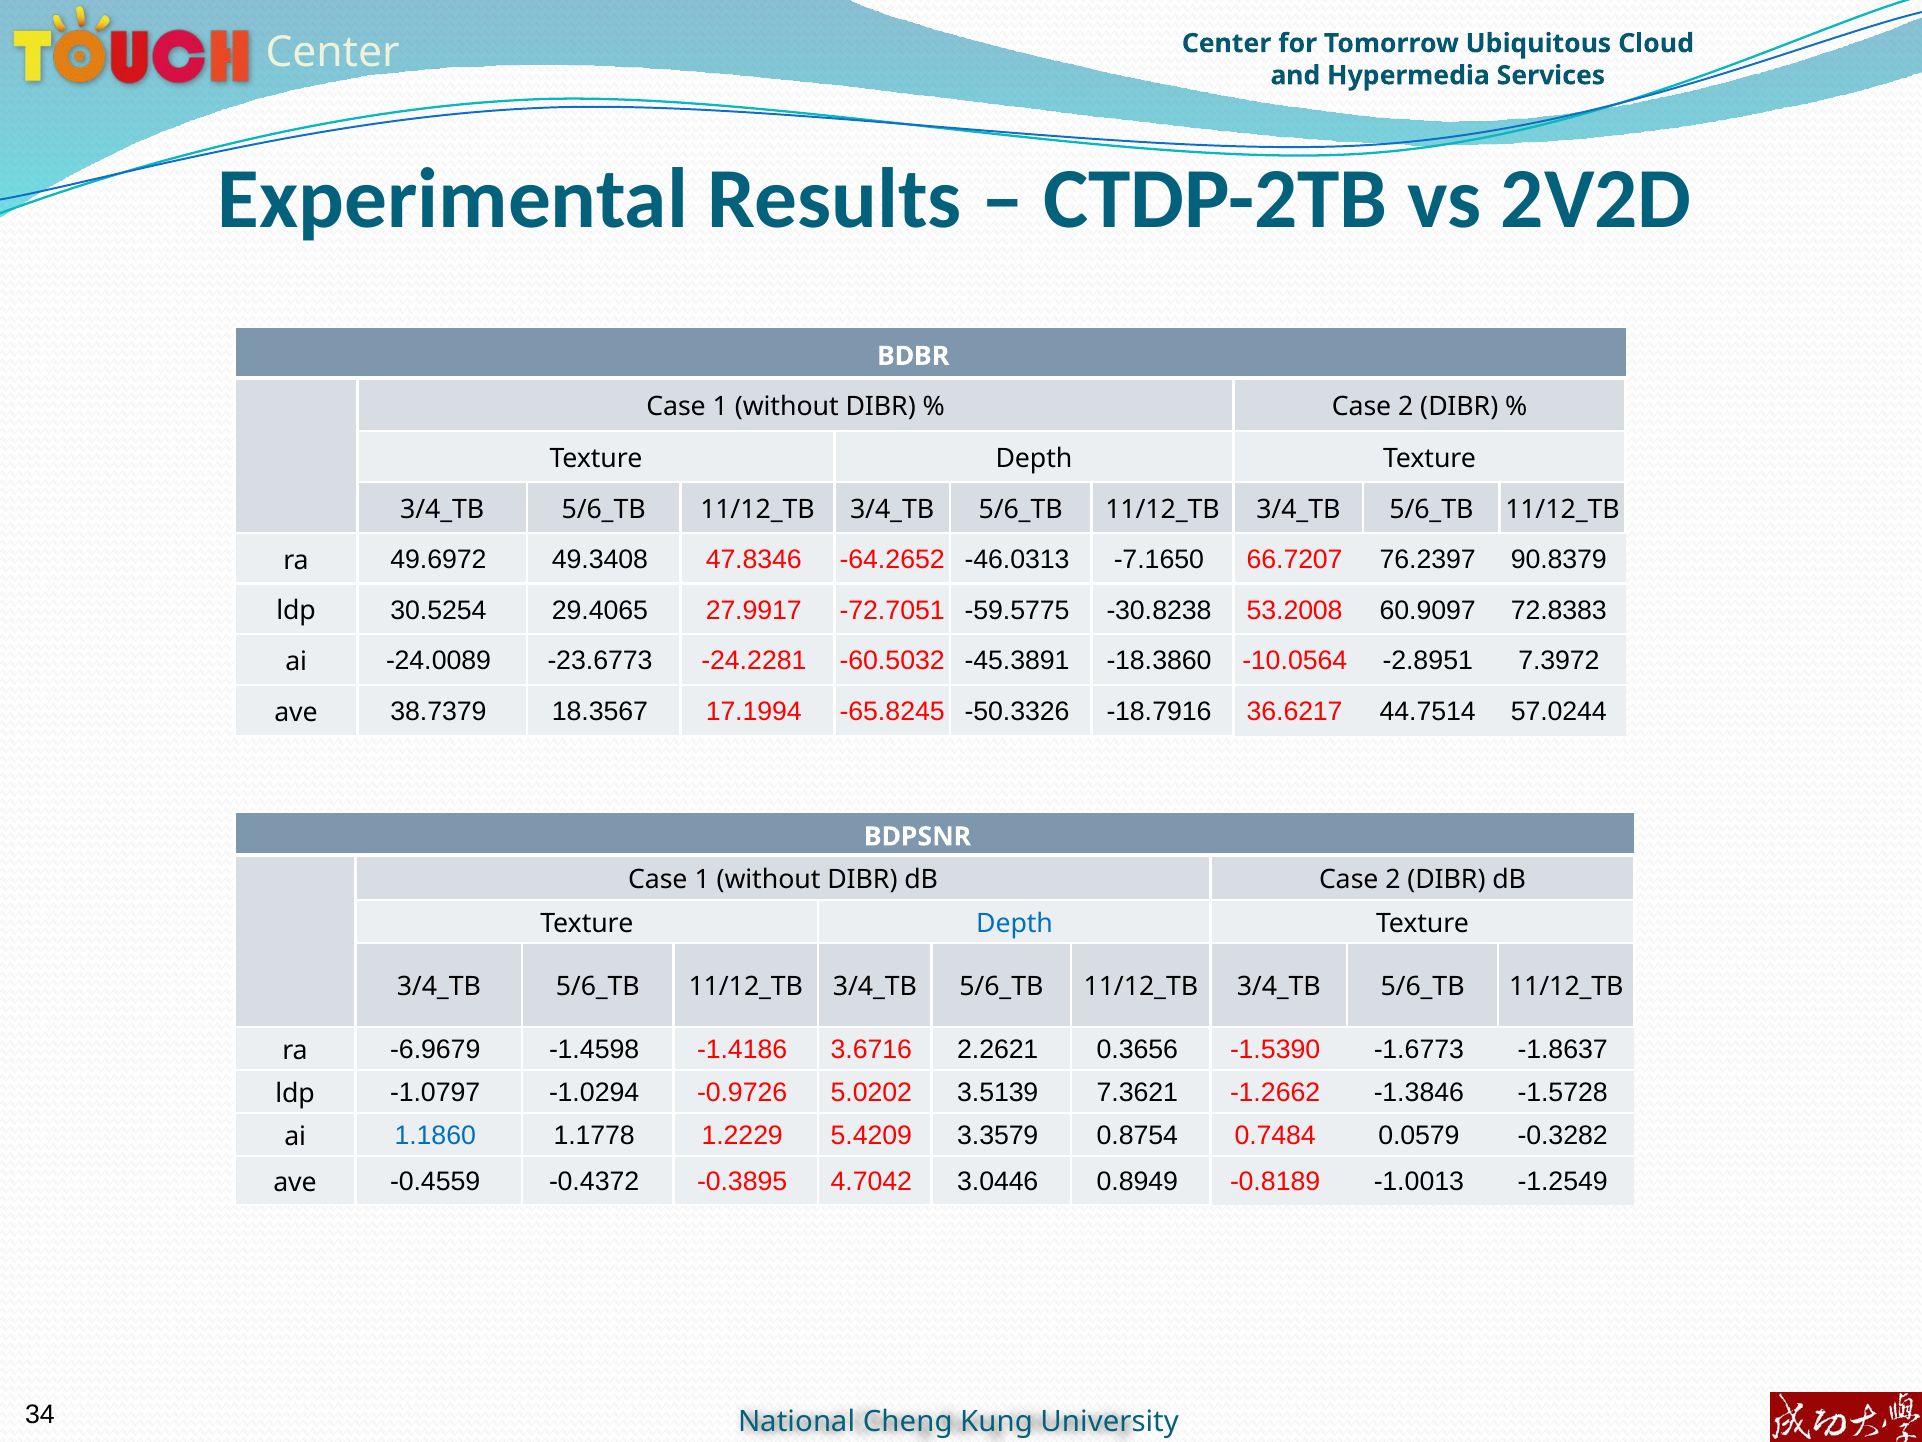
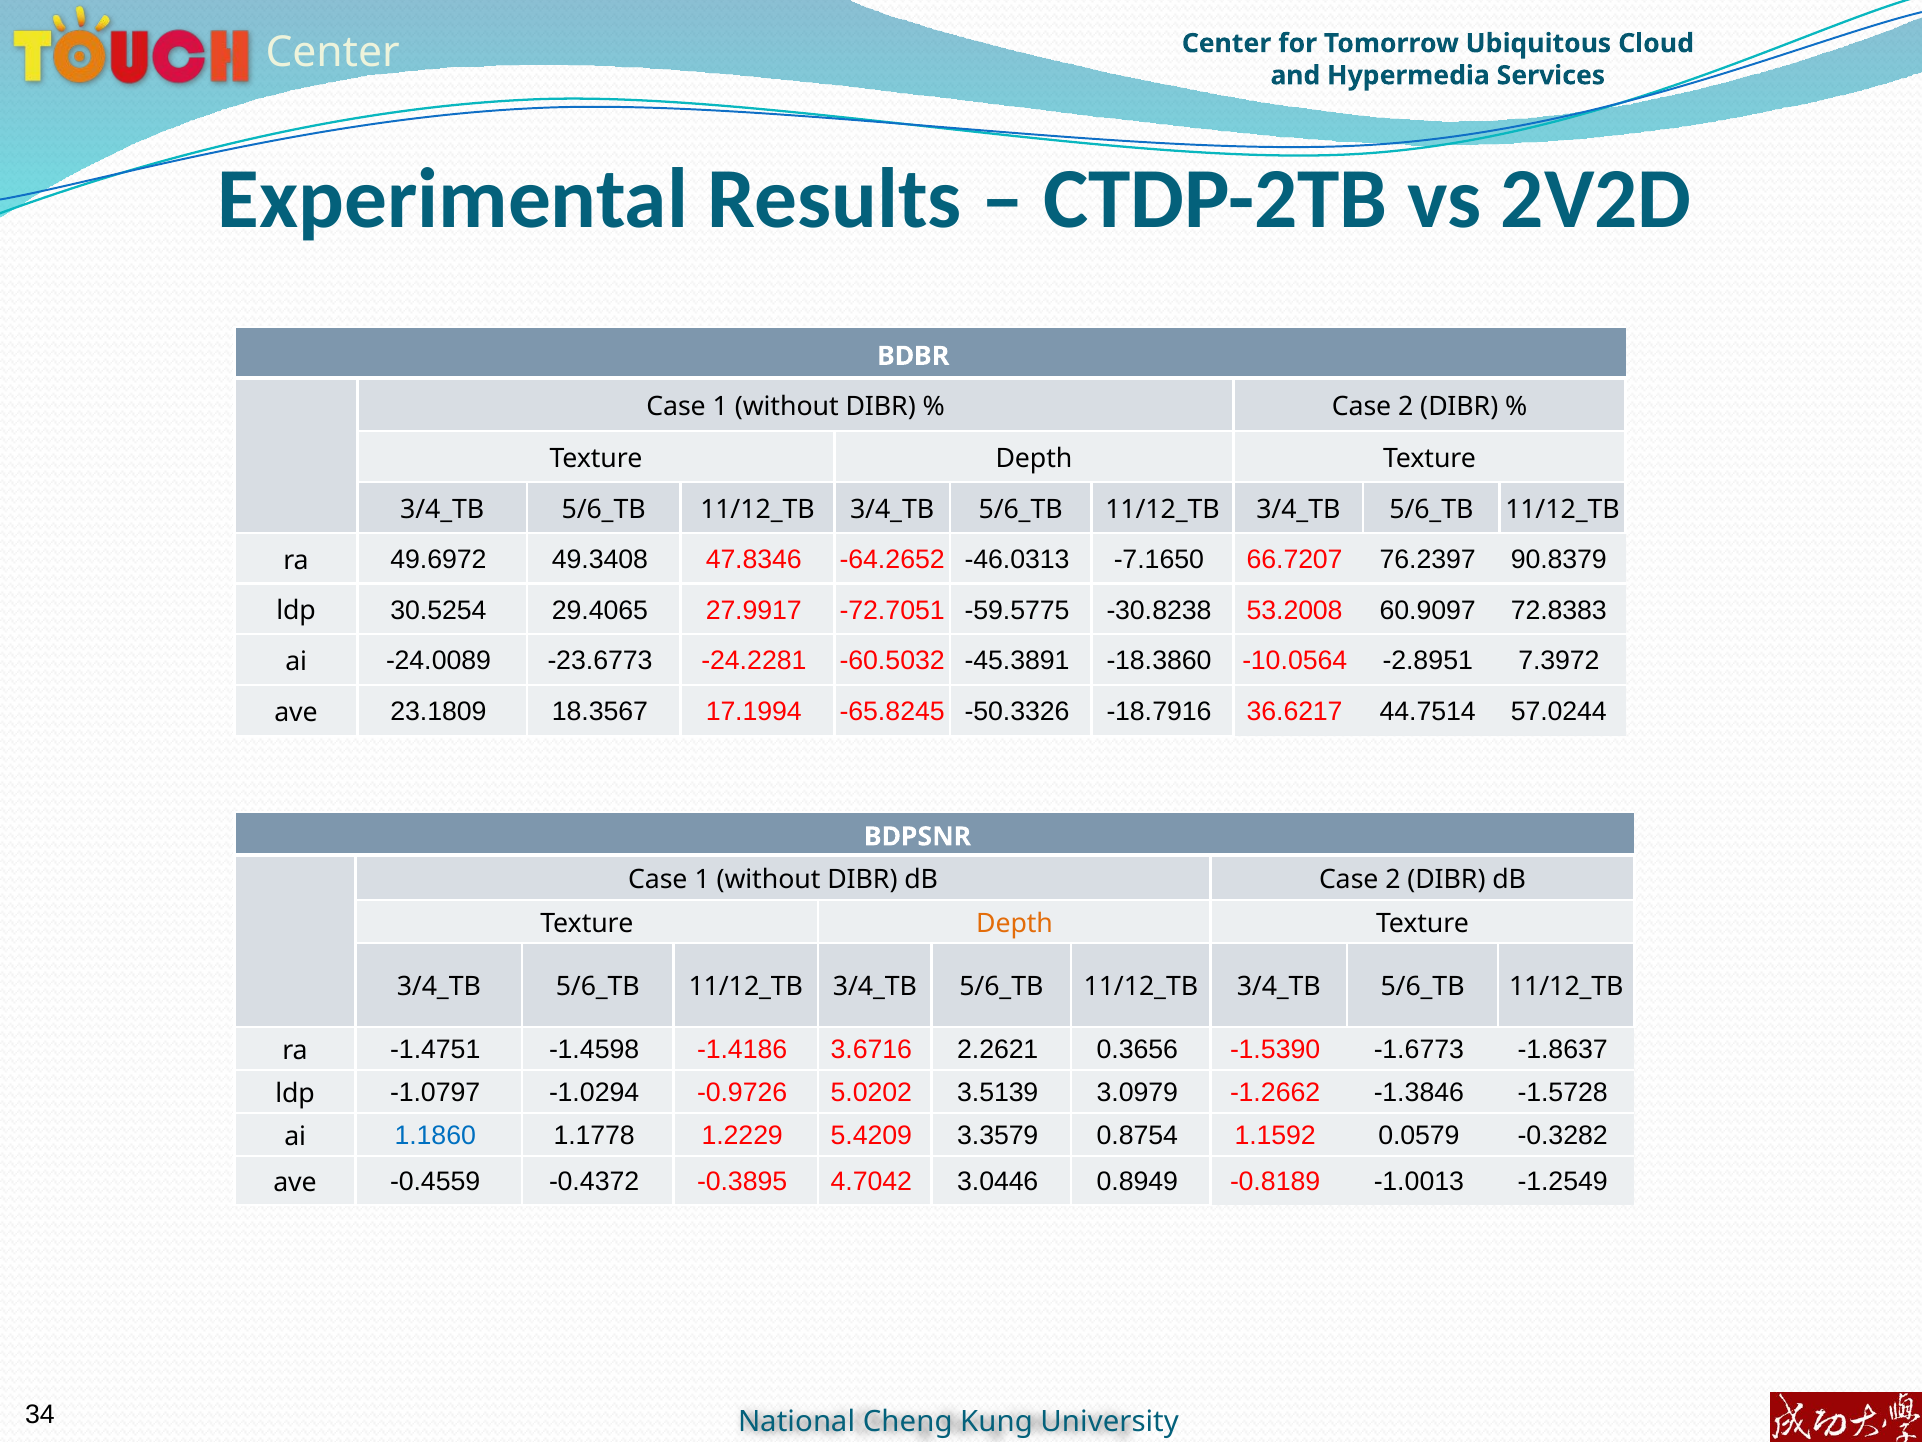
38.7379: 38.7379 -> 23.1809 (438, 712)
Depth colour: blue -> orange (1015, 923)
-6.9679: -6.9679 -> -1.4751 (435, 1049)
7.3621: 7.3621 -> 3.0979 (1137, 1092)
0.7484: 0.7484 -> 1.1592 (1275, 1135)
